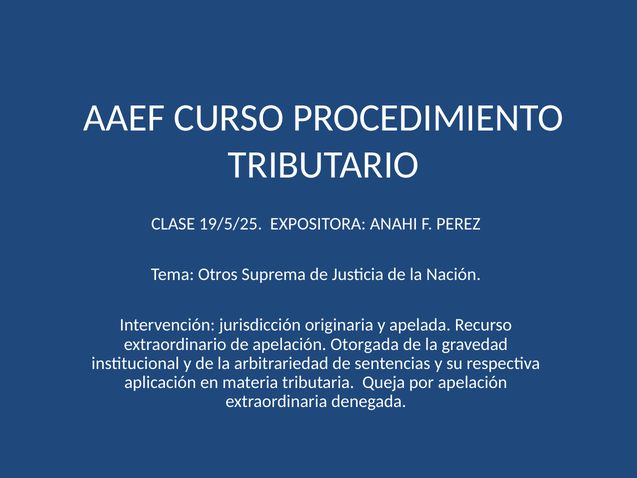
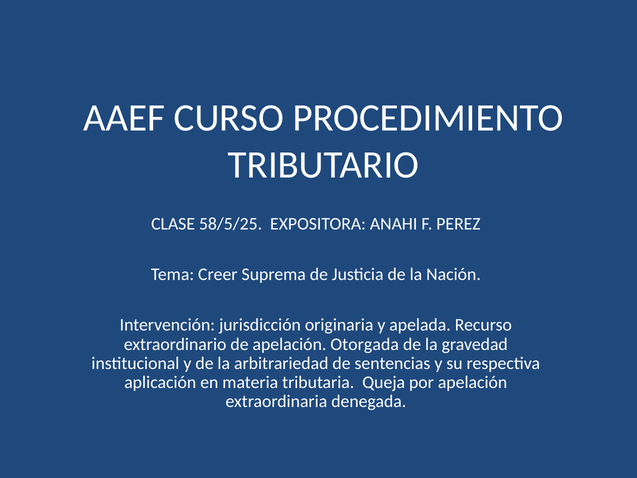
19/5/25: 19/5/25 -> 58/5/25 (231, 224)
Otros: Otros -> Creer (218, 274)
